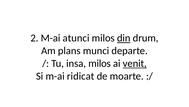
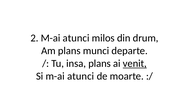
din underline: present -> none (124, 38)
insa milos: milos -> plans (100, 63)
Si m-ai ridicat: ridicat -> atunci (81, 76)
